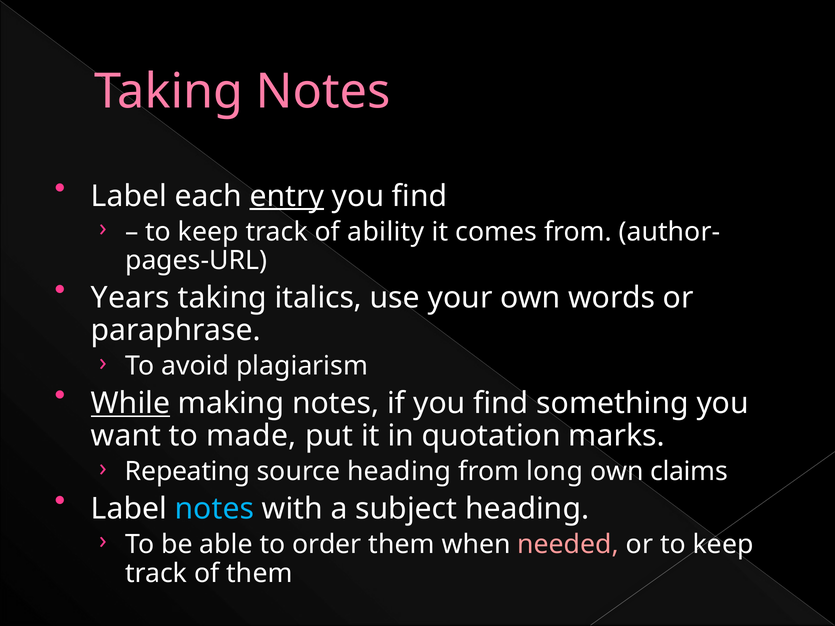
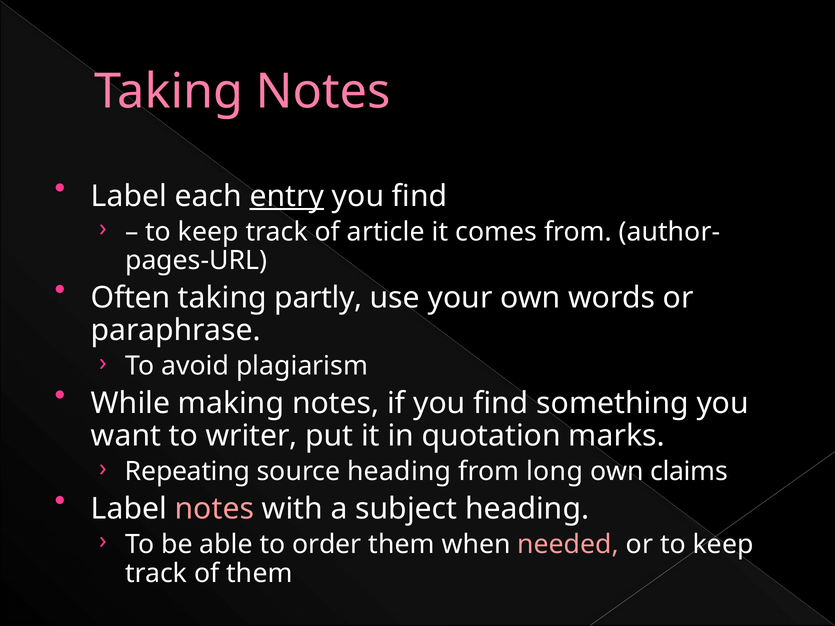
ability: ability -> article (386, 232)
Years: Years -> Often (131, 298)
italics: italics -> partly (318, 298)
While underline: present -> none (130, 404)
made: made -> writer (252, 436)
notes colour: light blue -> pink (214, 509)
